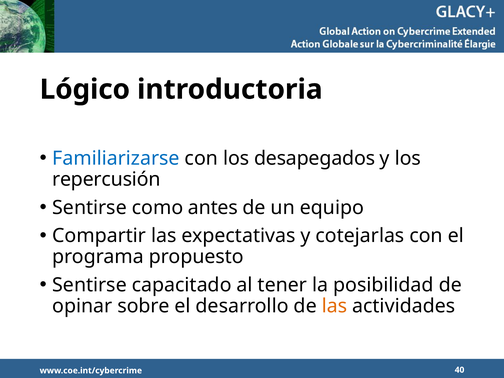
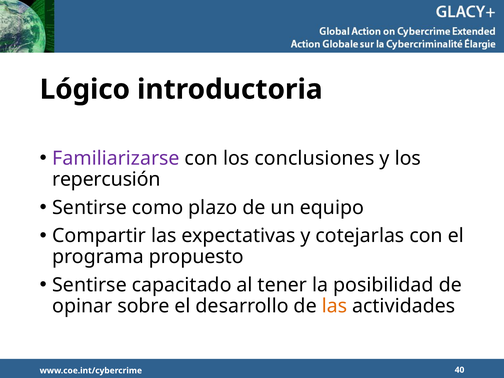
Familiarizarse colour: blue -> purple (116, 158)
desapegados: desapegados -> conclusiones (314, 158)
antes: antes -> plazo (213, 208)
